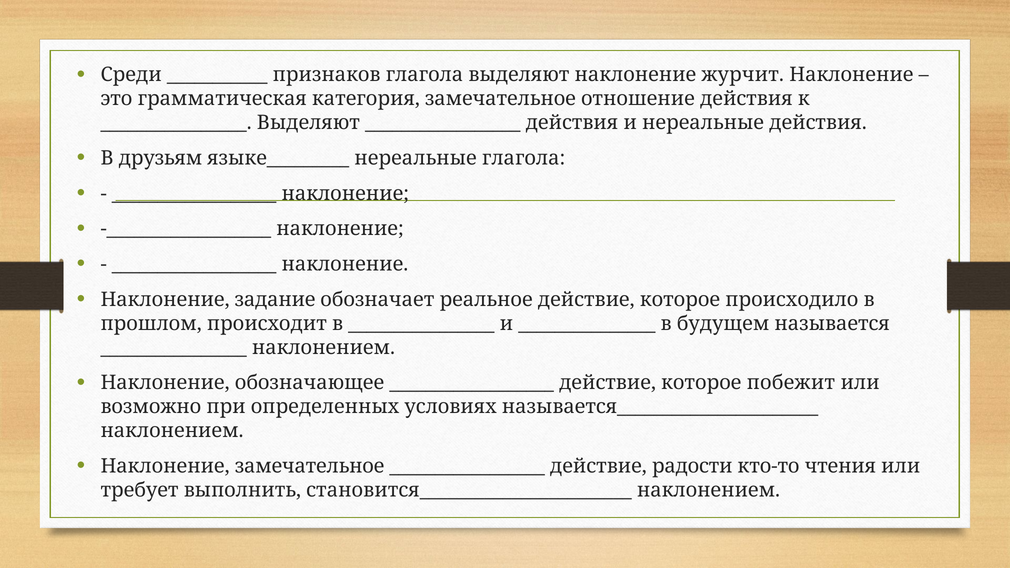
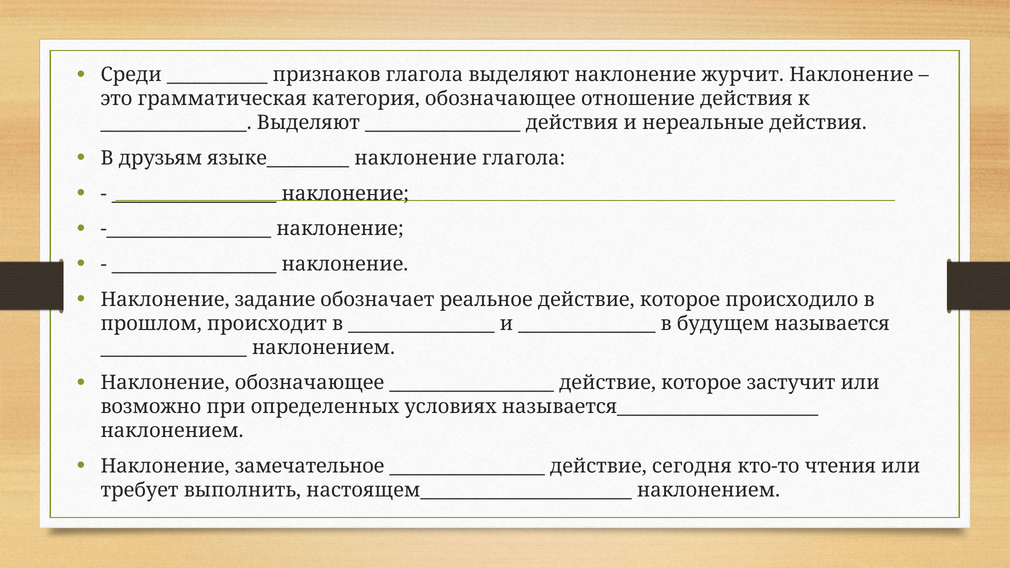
категория замечательное: замечательное -> обозначающее (500, 99)
языке_________ нереальные: нереальные -> наклонение (416, 158)
побежит: побежит -> застучит (791, 383)
радости: радости -> сегодня (692, 466)
становится_______________________: становится_______________________ -> настоящем_______________________ (469, 490)
